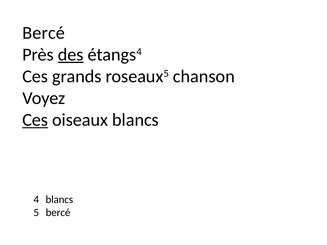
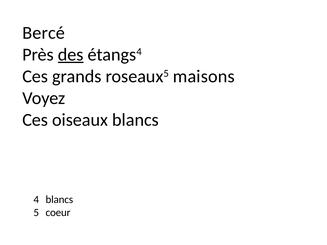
chanson: chanson -> maisons (204, 76)
Ces underline: present -> none (35, 120)
bercé: bercé -> coeur (58, 213)
